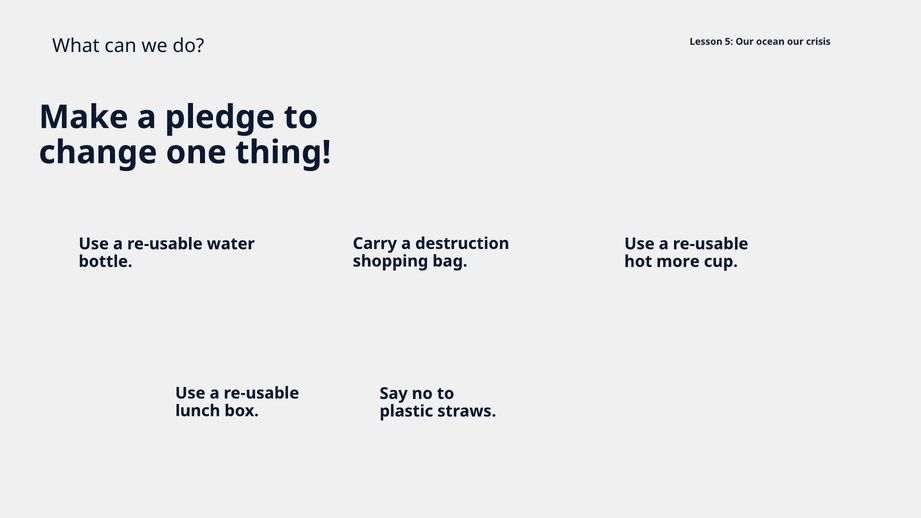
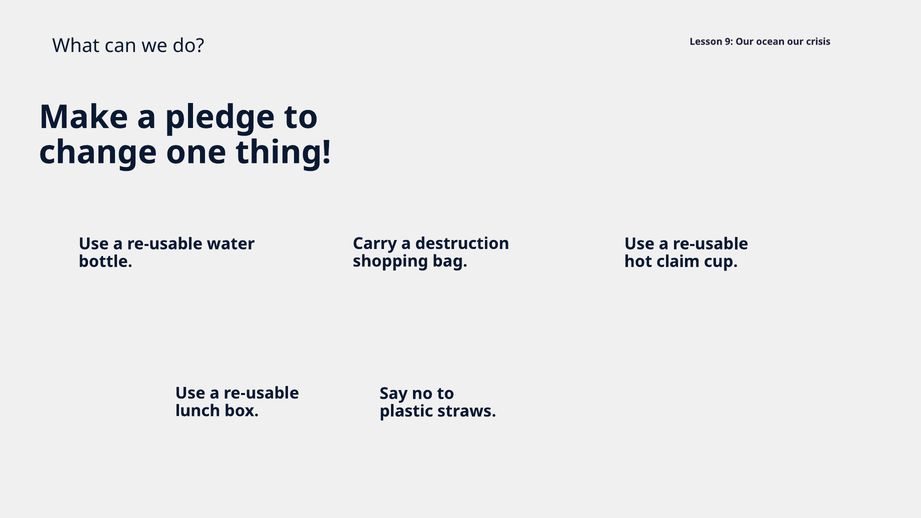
5: 5 -> 9 (729, 42)
more: more -> claim (678, 262)
